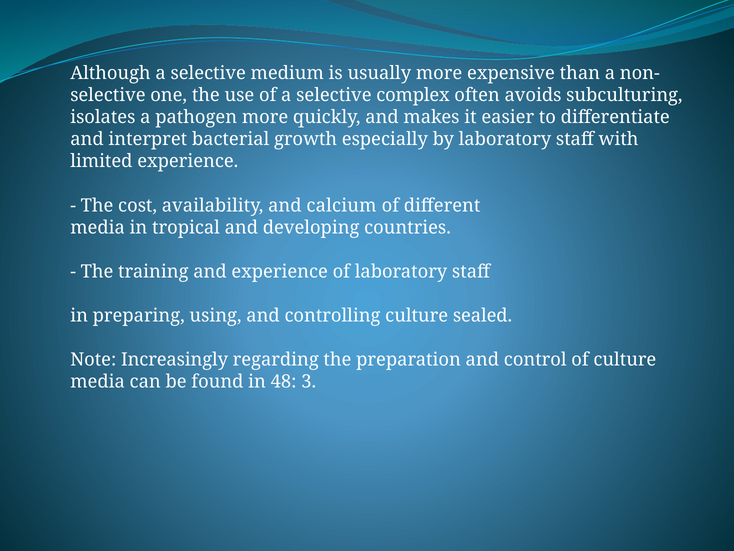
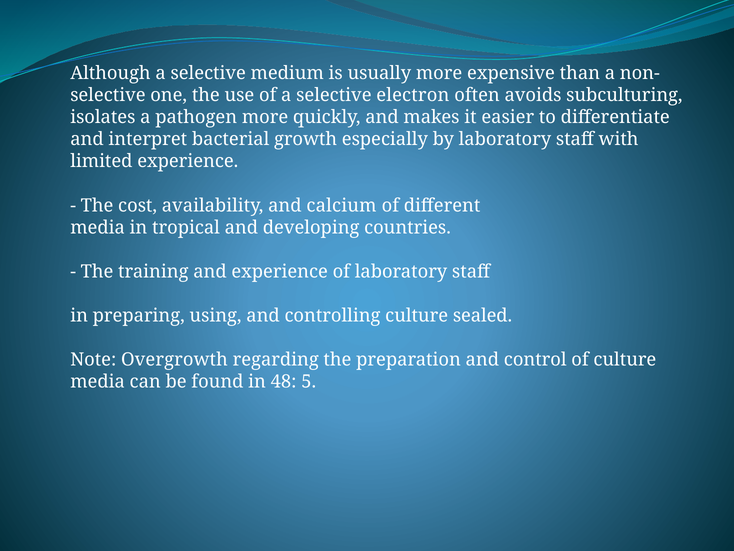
complex: complex -> electron (413, 95)
Increasingly: Increasingly -> Overgrowth (174, 359)
3: 3 -> 5 (309, 381)
